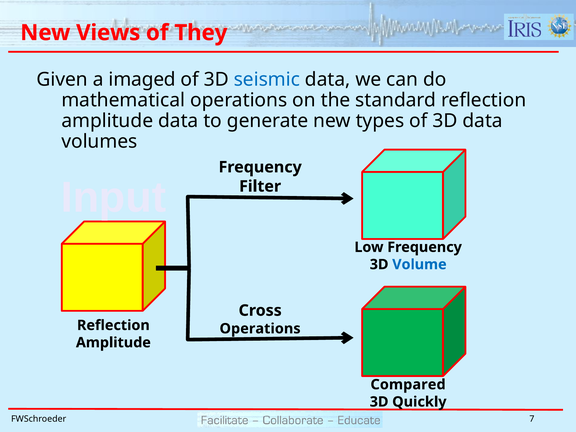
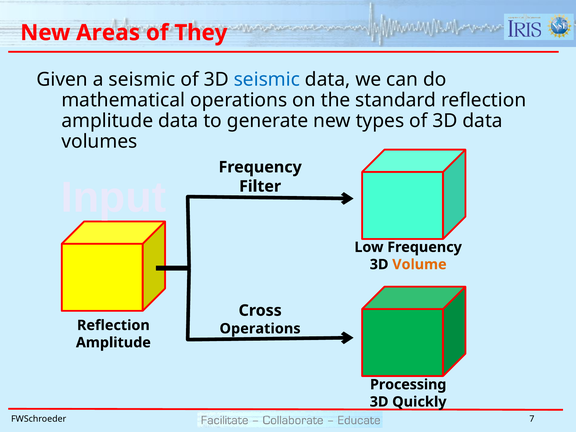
Views: Views -> Areas (108, 33)
a imaged: imaged -> seismic (142, 79)
Volume colour: blue -> orange (419, 264)
Compared: Compared -> Processing (408, 385)
